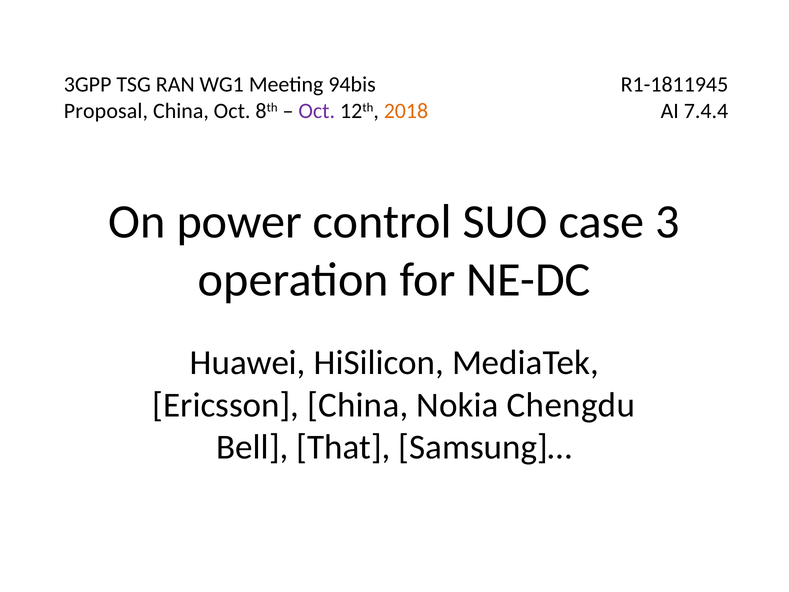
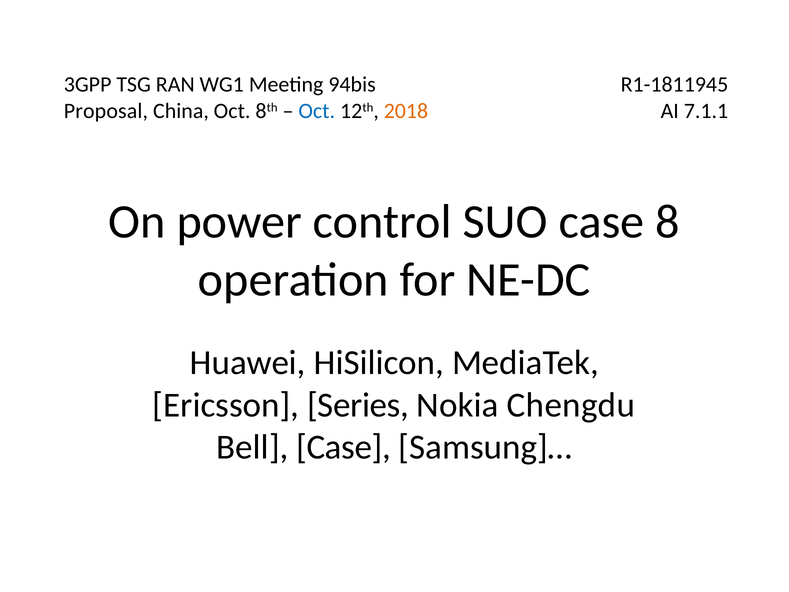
Oct colour: purple -> blue (317, 111)
7.4.4: 7.4.4 -> 7.1.1 (706, 111)
3: 3 -> 8 (668, 222)
Ericsson China: China -> Series (358, 405)
Bell That: That -> Case (344, 447)
